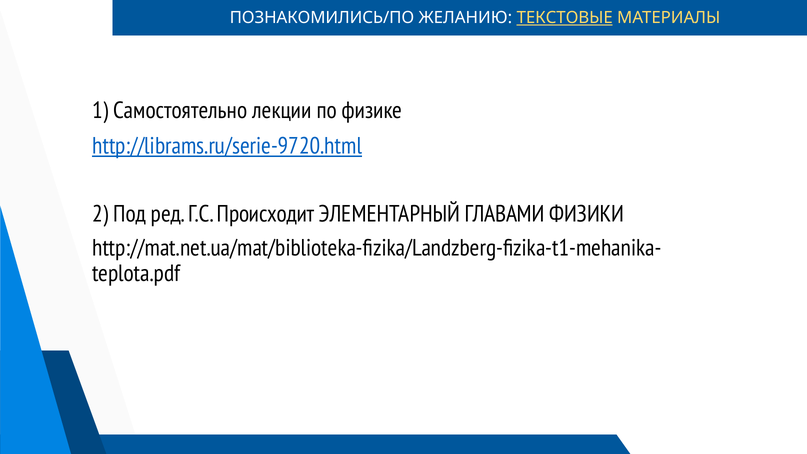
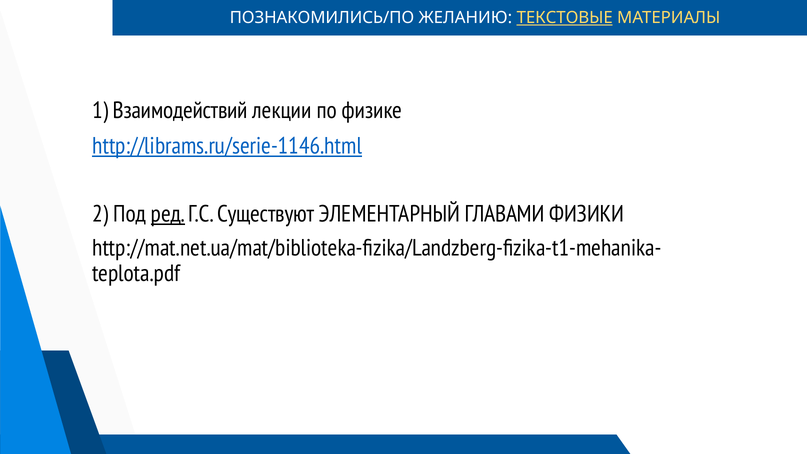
Самостоятельно: Самостоятельно -> Взаимодействий (180, 111)
http://librams.ru/serie-9720.html: http://librams.ru/serie-9720.html -> http://librams.ru/serie-1146.html (227, 146)
ред underline: none -> present (168, 214)
Происходит: Происходит -> Существуют (266, 214)
